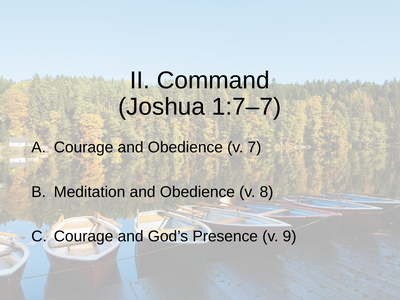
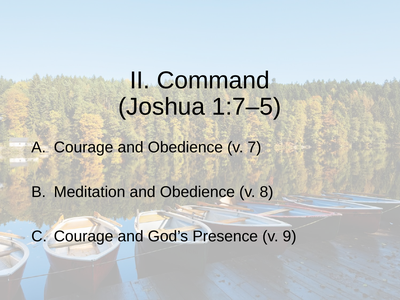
1:7–7: 1:7–7 -> 1:7–5 (247, 107)
